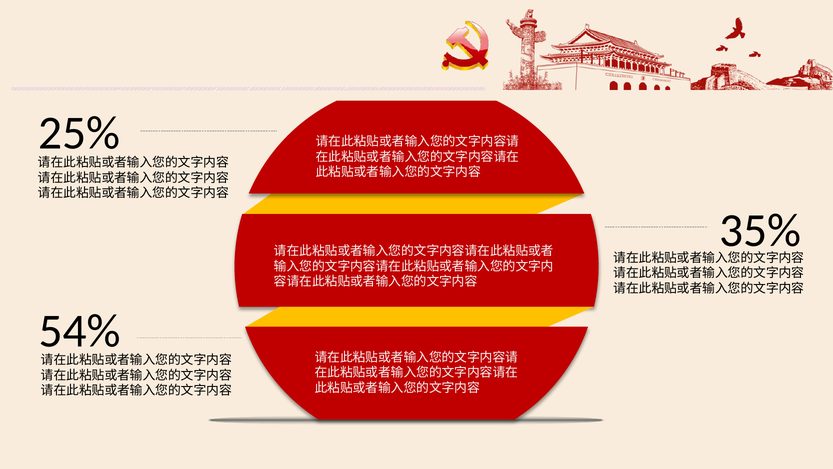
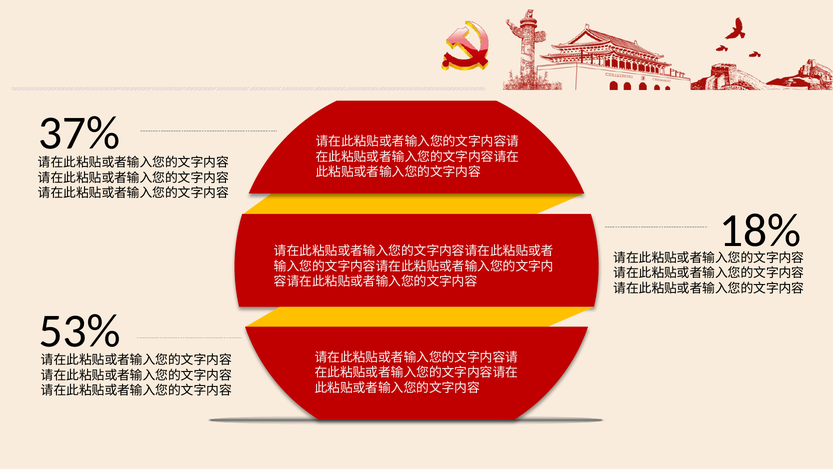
25%: 25% -> 37% (79, 133)
35%: 35% -> 18% (760, 230)
54%: 54% -> 53% (80, 331)
